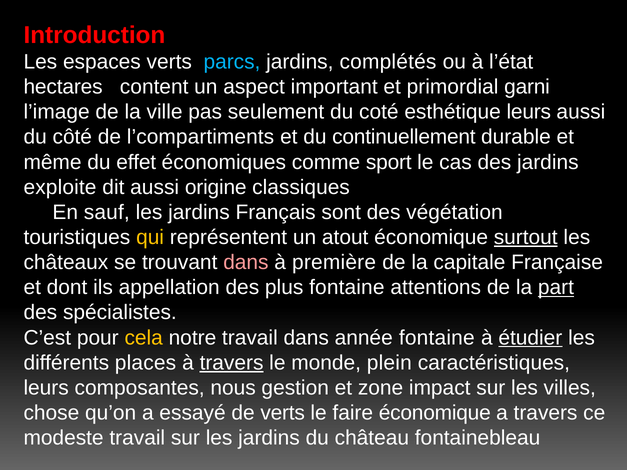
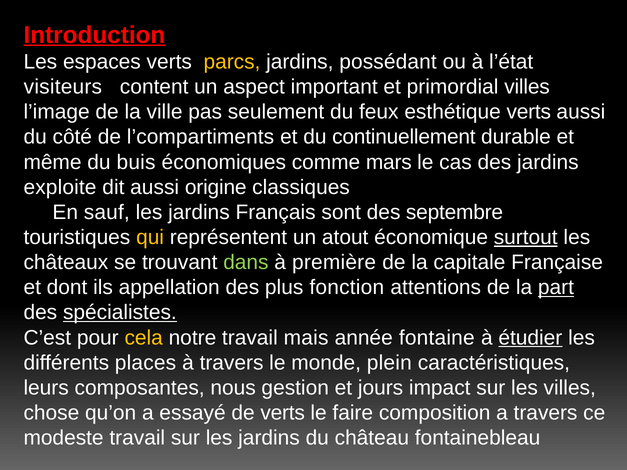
Introduction underline: none -> present (94, 35)
parcs colour: light blue -> yellow (232, 62)
complétés: complétés -> possédant (388, 62)
hectares: hectares -> visiteurs (63, 87)
primordial garni: garni -> villes (527, 87)
coté: coté -> feux (379, 112)
esthétique leurs: leurs -> verts (529, 112)
effet: effet -> buis (136, 162)
sport: sport -> mars (389, 162)
végétation: végétation -> septembre (455, 212)
dans colour: pink -> light green (246, 263)
plus fontaine: fontaine -> fonction (347, 288)
spécialistes underline: none -> present (120, 313)
travail dans: dans -> mais (306, 338)
travers underline: present -> none (232, 363)
zone: zone -> jours (381, 388)
faire économique: économique -> composition (435, 413)
